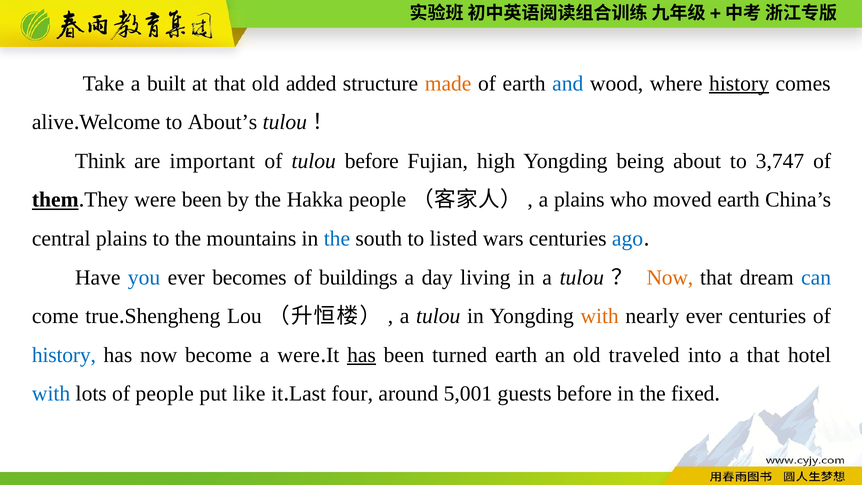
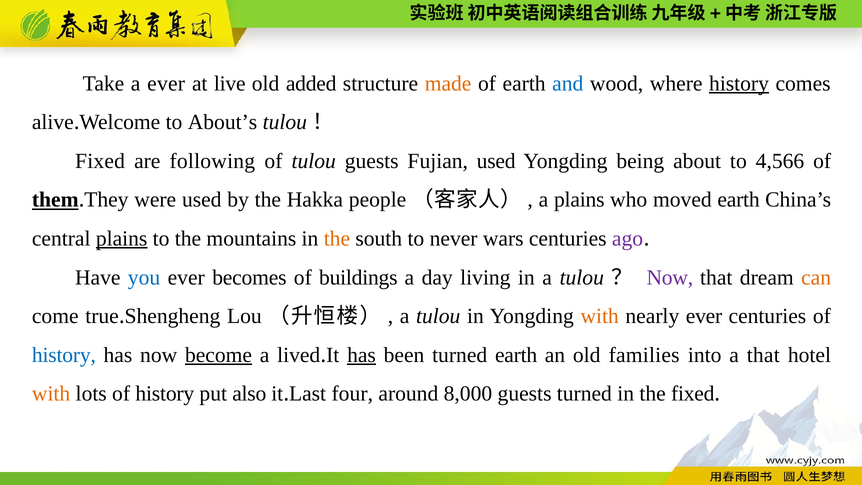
a built: built -> ever (166, 83)
at that: that -> live (230, 83)
Think: Think -> Fixed (100, 161)
important: important -> following (212, 161)
tulou before: before -> guests (372, 161)
Fujian high: high -> used (496, 161)
3,747: 3,747 -> 4,566 (780, 161)
were been: been -> used (202, 200)
plains underline: none -> present (122, 239)
the colour: blue -> orange (337, 239)
listed: listed -> never (454, 239)
ago colour: blue -> purple (628, 239)
Now colour: orange -> purple (670, 277)
can colour: blue -> orange (816, 277)
become underline: none -> present (219, 355)
a were: were -> lived (299, 355)
traveled: traveled -> families (644, 355)
with colour: blue -> orange (51, 394)
lots of people: people -> history (165, 394)
like: like -> also (249, 394)
5,001: 5,001 -> 8,000 (468, 394)
guests before: before -> turned (584, 394)
